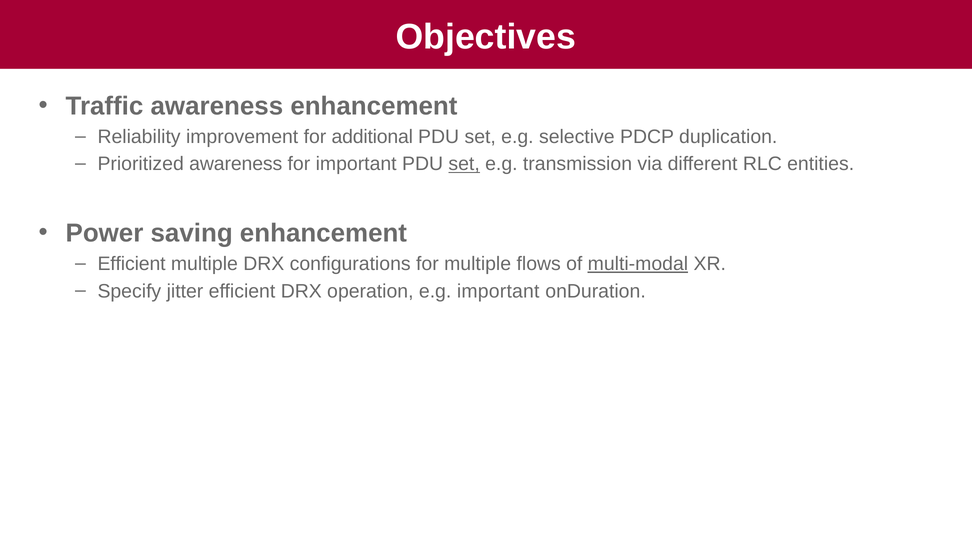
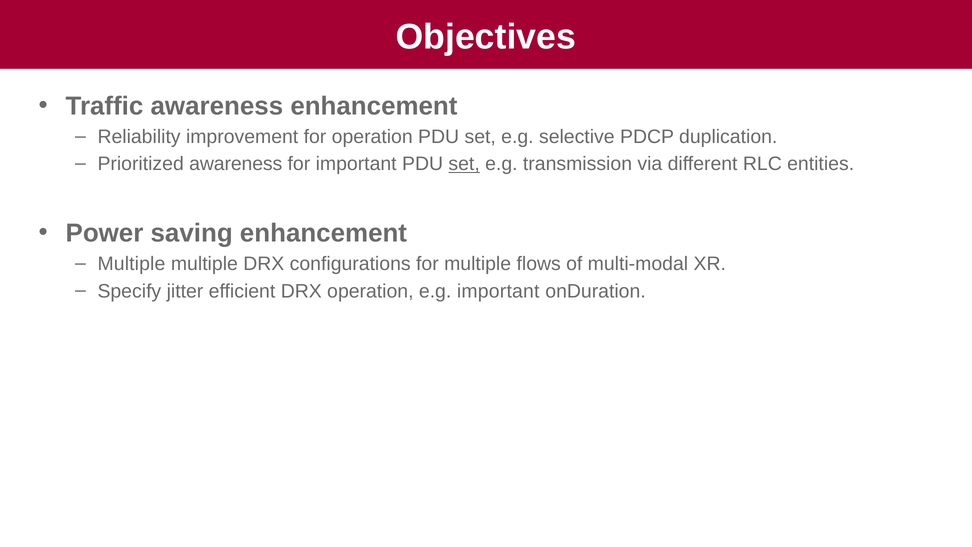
for additional: additional -> operation (372, 137)
Efficient: Efficient -> Multiple (131, 264)
multi-modal underline: present -> none (638, 264)
